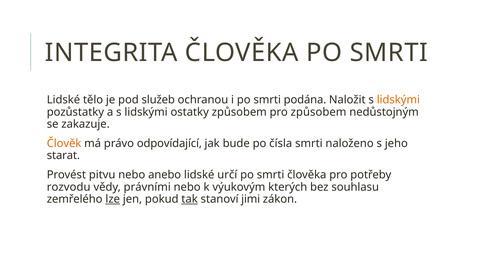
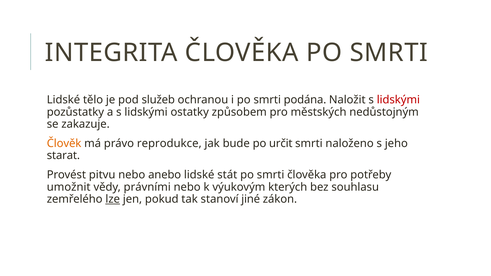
lidskými colour: orange -> red (398, 100)
pro způsobem: způsobem -> městských (319, 112)
odpovídající: odpovídající -> reprodukce (169, 144)
čísla: čísla -> určit (281, 144)
určí: určí -> stát (227, 175)
rozvodu: rozvodu -> umožnit (69, 187)
tak underline: present -> none (190, 199)
jimi: jimi -> jiné (251, 199)
